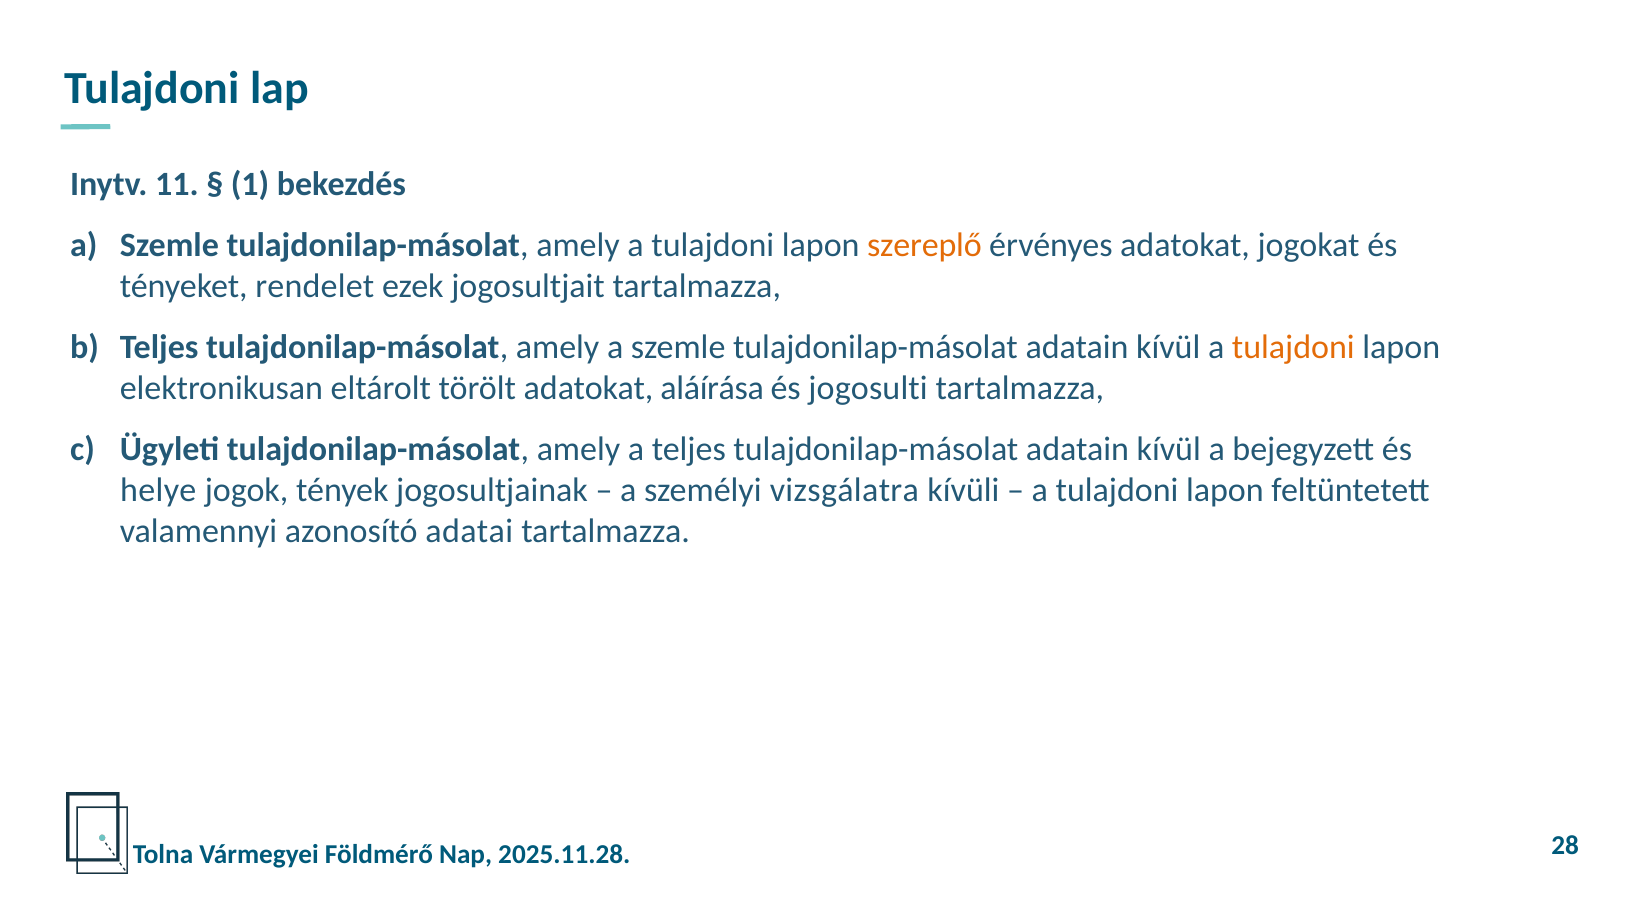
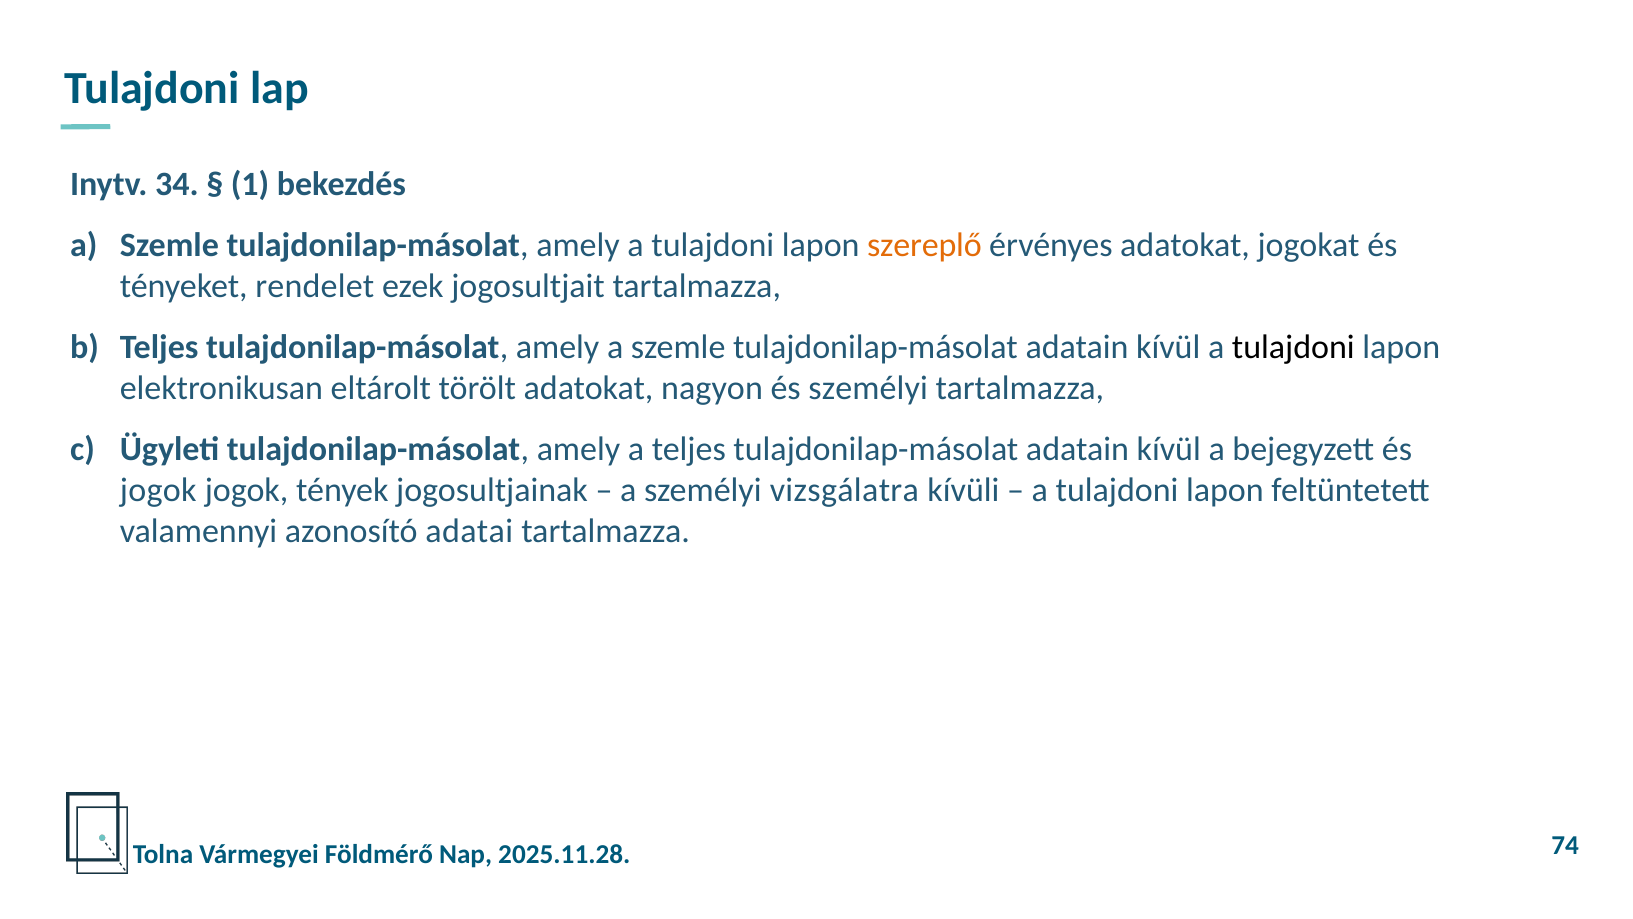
11: 11 -> 34 (177, 184)
tulajdoni colour: orange -> black (1293, 347)
aláírása: aláírása -> nagyon (712, 388)
és jogosulti: jogosulti -> személyi (868, 388)
helye: helye -> jogok (158, 490)
28: 28 -> 74 (1565, 846)
